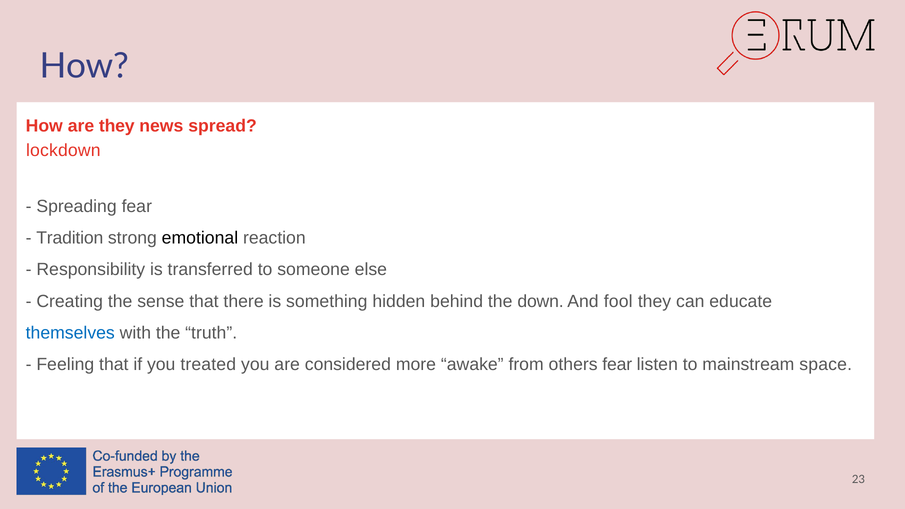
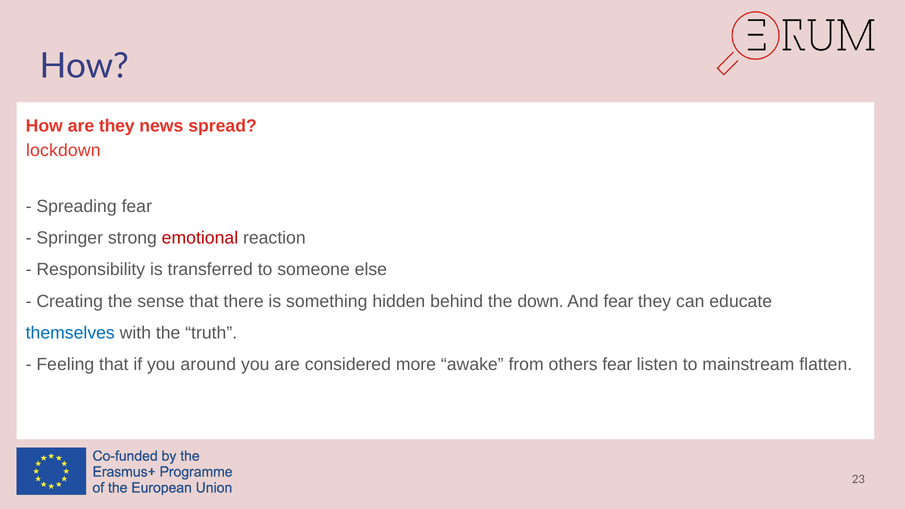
Tradition: Tradition -> Springer (70, 238)
emotional colour: black -> red (200, 238)
And fool: fool -> fear (618, 301)
treated: treated -> around (208, 365)
space: space -> flatten (826, 365)
